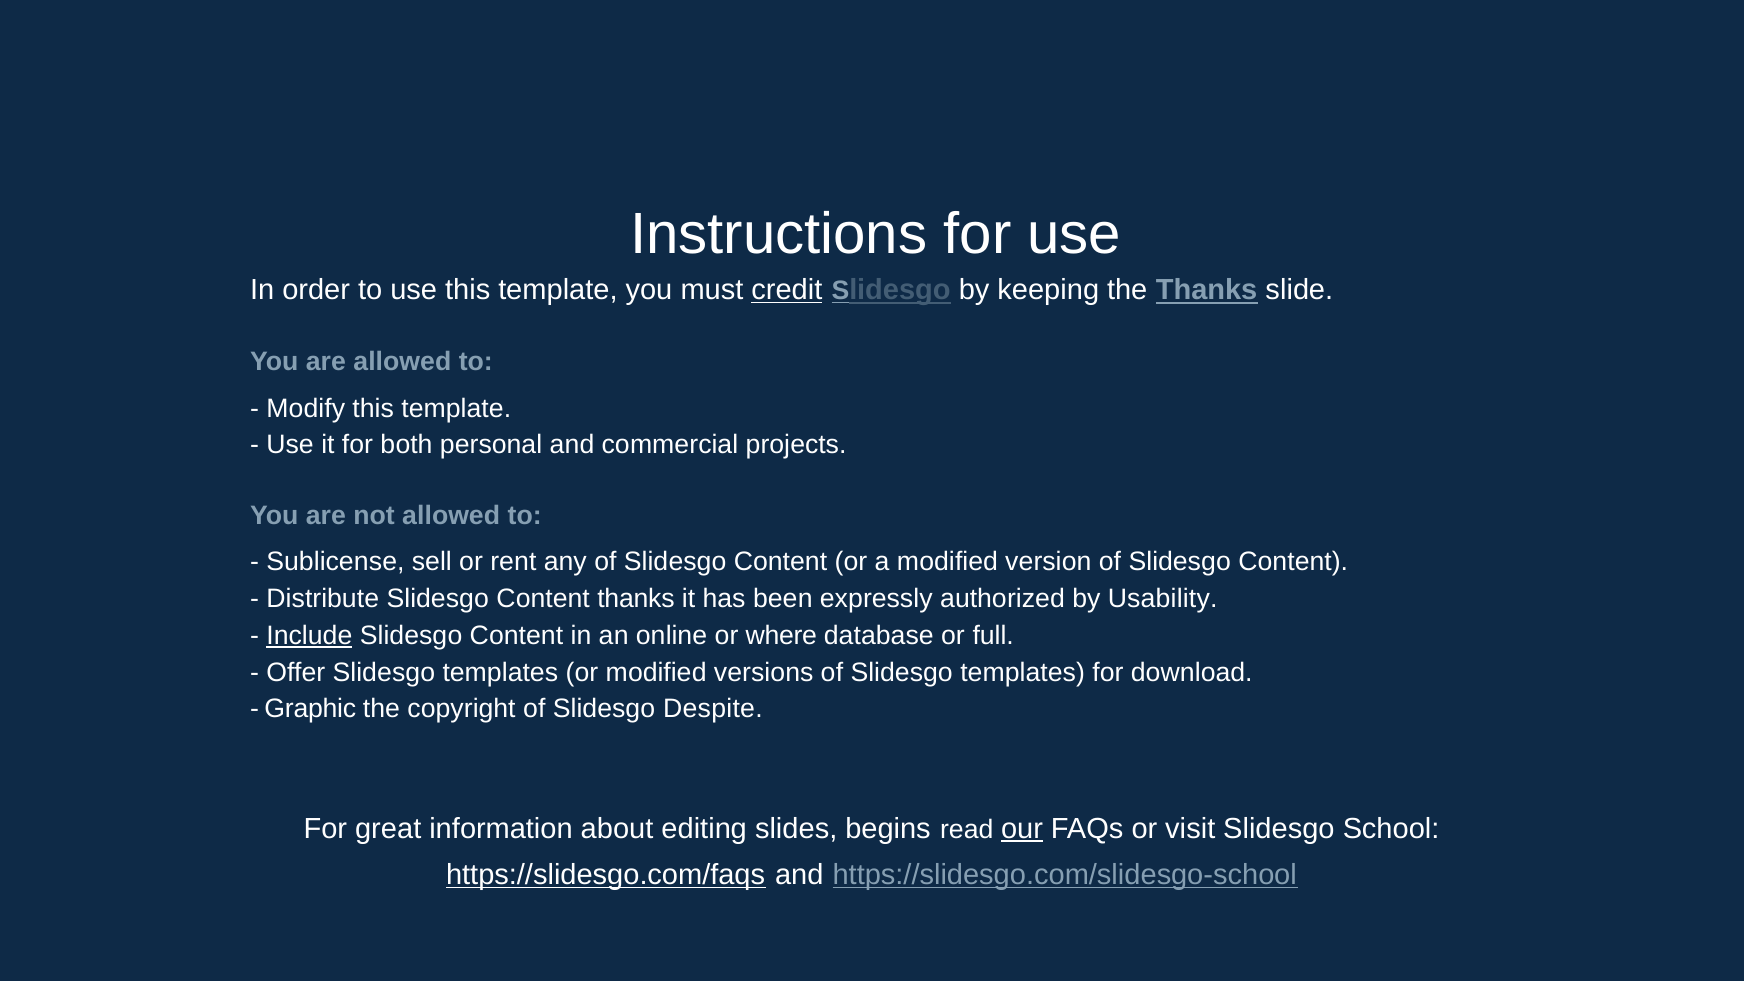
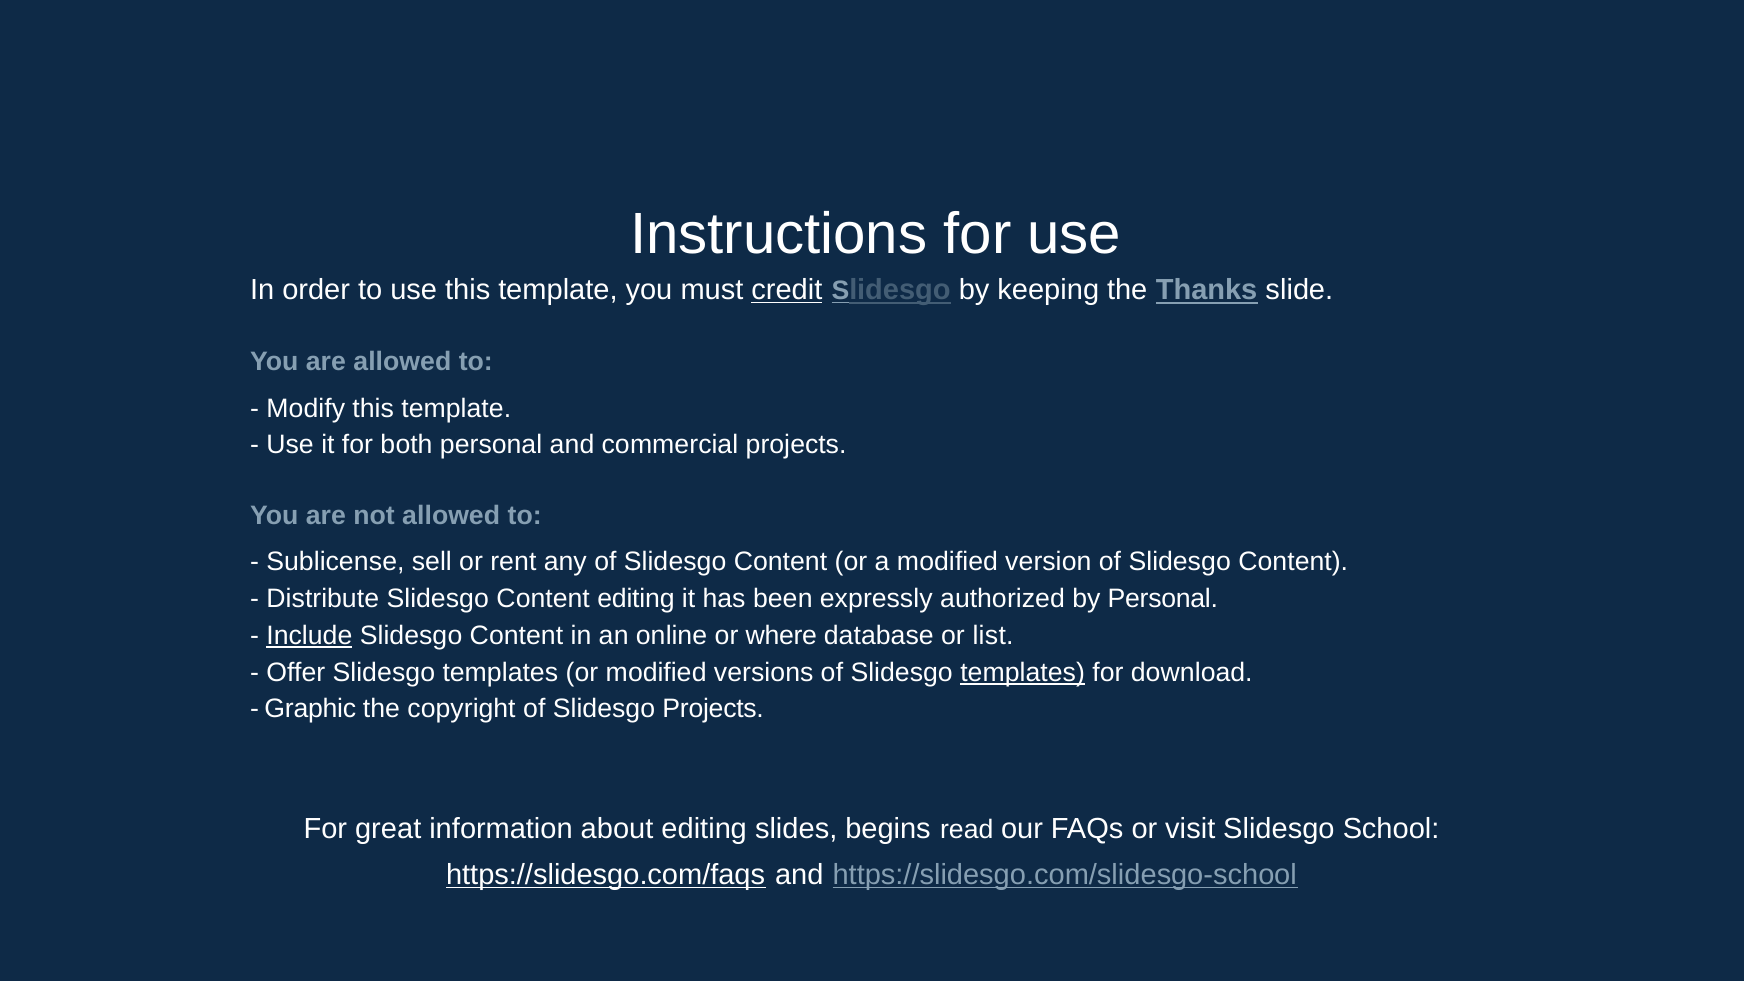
Content thanks: thanks -> editing (636, 599)
by Usability: Usability -> Personal (1163, 599)
full: full -> list (993, 636)
templates underline: none -> present (1023, 672)
Slidesgo Despite: Despite -> Projects (713, 709)
our underline: present -> none (1022, 829)
